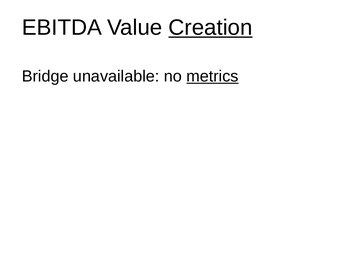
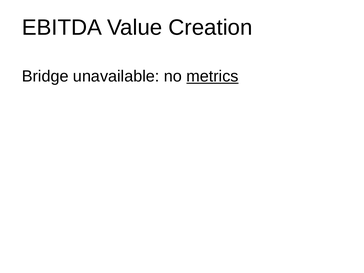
Creation underline: present -> none (210, 28)
